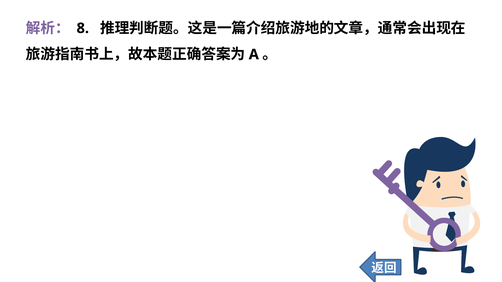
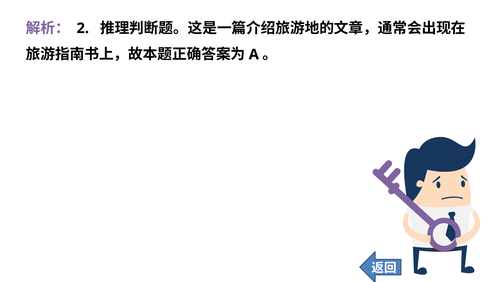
8: 8 -> 2 (83, 28)
